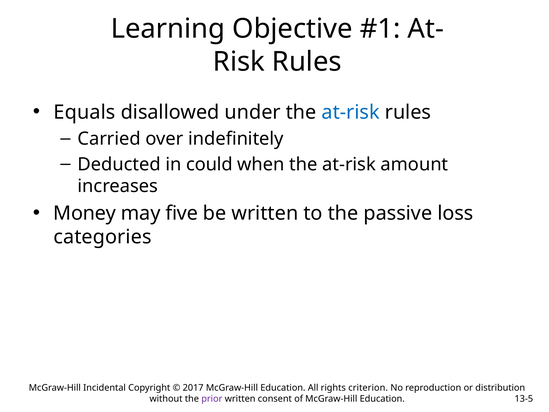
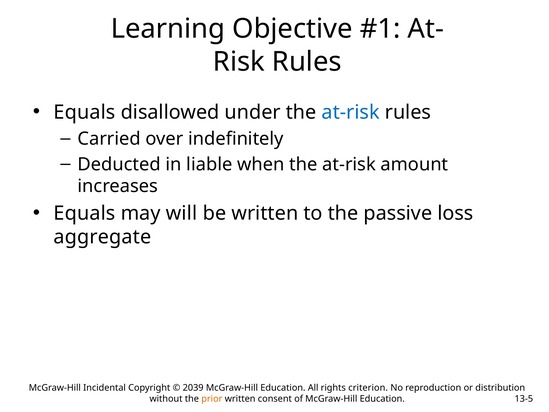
could: could -> liable (209, 164)
Money: Money -> Equals (84, 213)
five: five -> will (182, 213)
categories: categories -> aggregate (103, 237)
2017: 2017 -> 2039 (193, 388)
prior colour: purple -> orange (212, 399)
